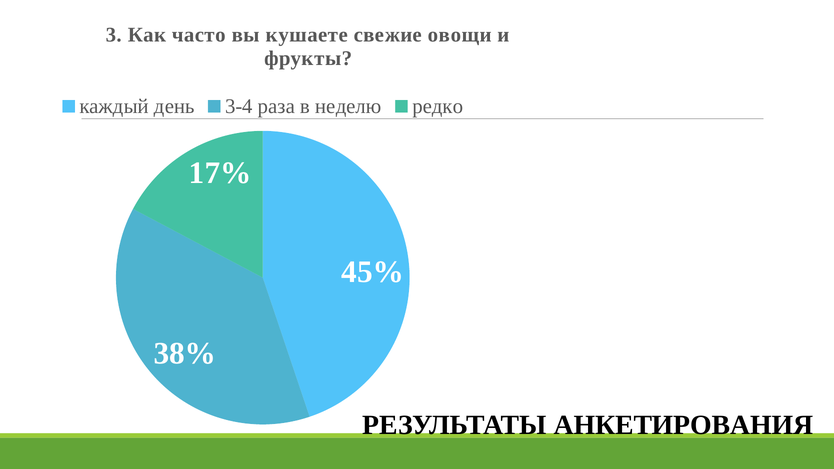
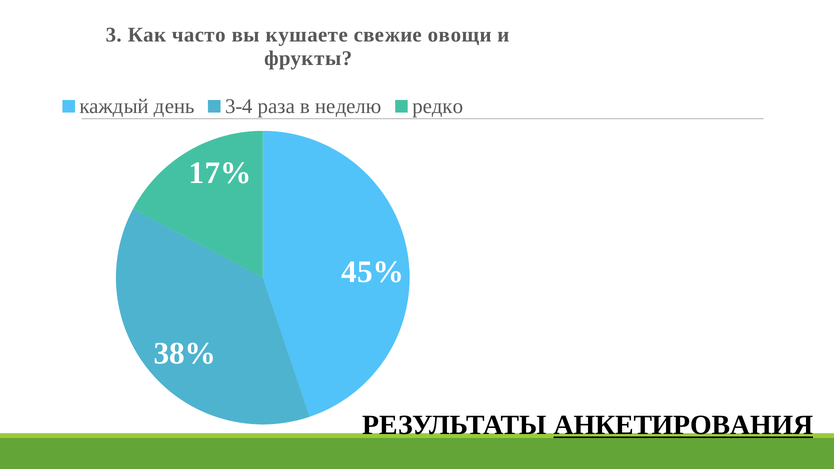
АНКЕТИРОВАНИЯ underline: none -> present (683, 425)
